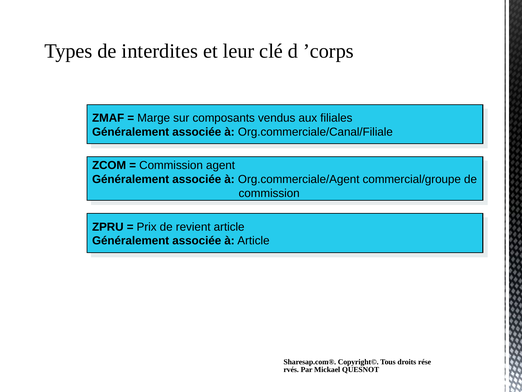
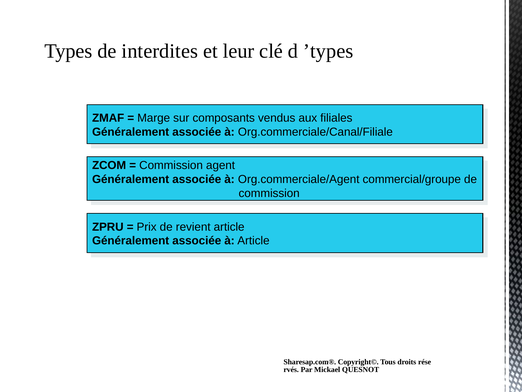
’corps: ’corps -> ’types (328, 51)
